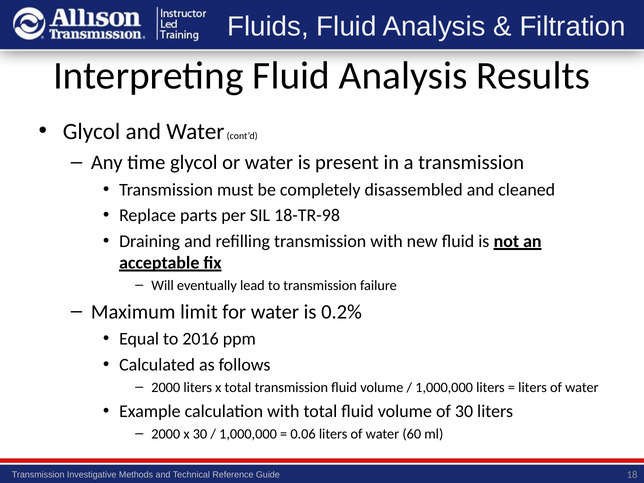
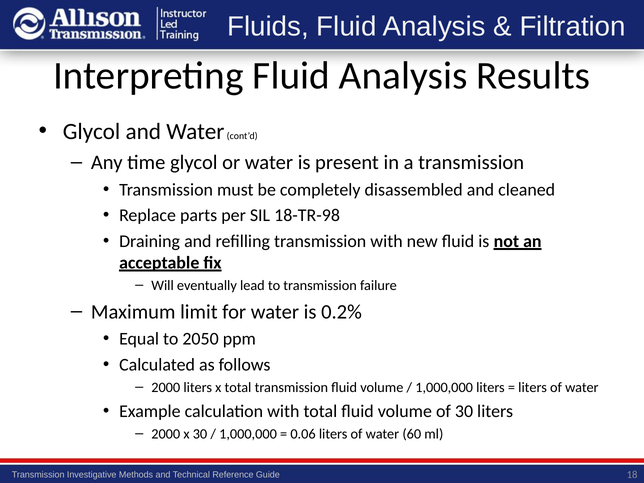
2016: 2016 -> 2050 (201, 339)
